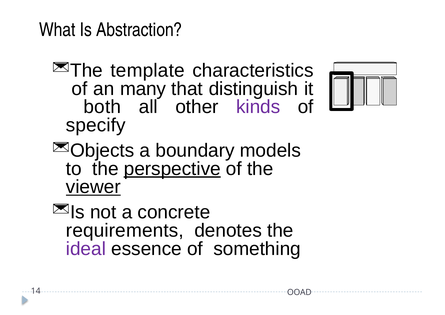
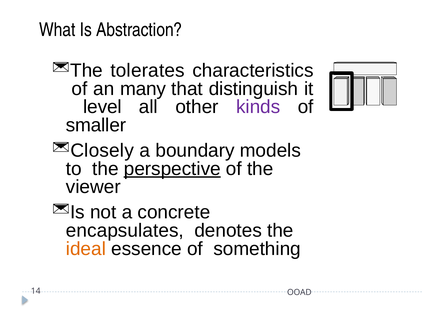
template: template -> tolerates (148, 70)
both: both -> level (102, 107)
specify: specify -> smaller (96, 125)
Objects: Objects -> Closely (102, 150)
viewer underline: present -> none (93, 187)
requirements: requirements -> encapsulates (125, 230)
ideal colour: purple -> orange (86, 249)
